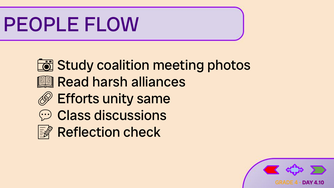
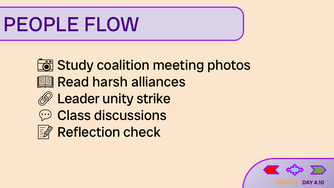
Efforts: Efforts -> Leader (79, 99)
same: same -> strike (154, 99)
